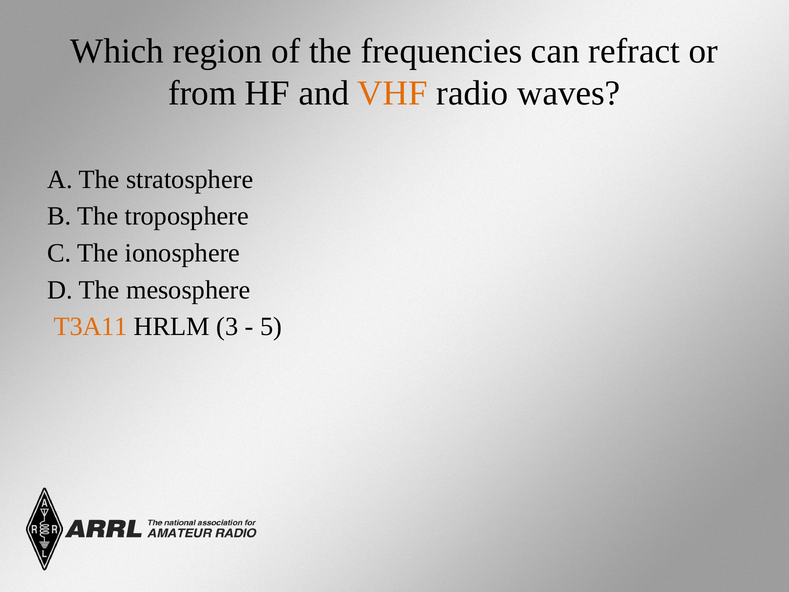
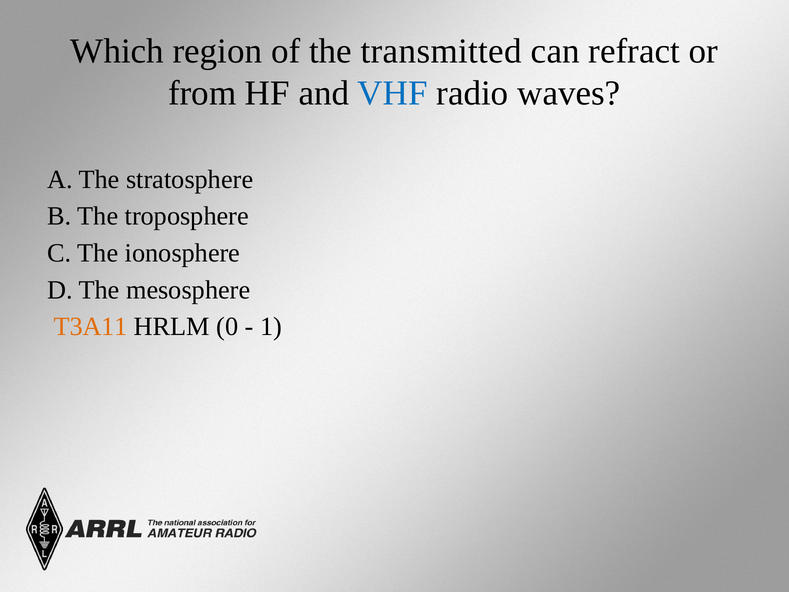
frequencies: frequencies -> transmitted (441, 51)
VHF colour: orange -> blue (392, 93)
3: 3 -> 0 (227, 327)
5: 5 -> 1 (271, 327)
